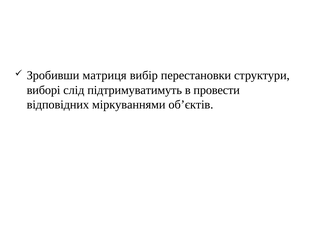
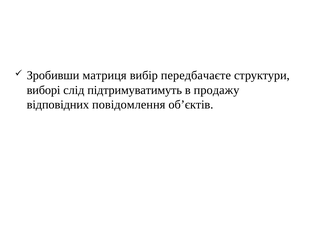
перестановки: перестановки -> передбачаєте (196, 76)
провести: провести -> продажу (217, 90)
міркуваннями: міркуваннями -> повідомлення (129, 105)
